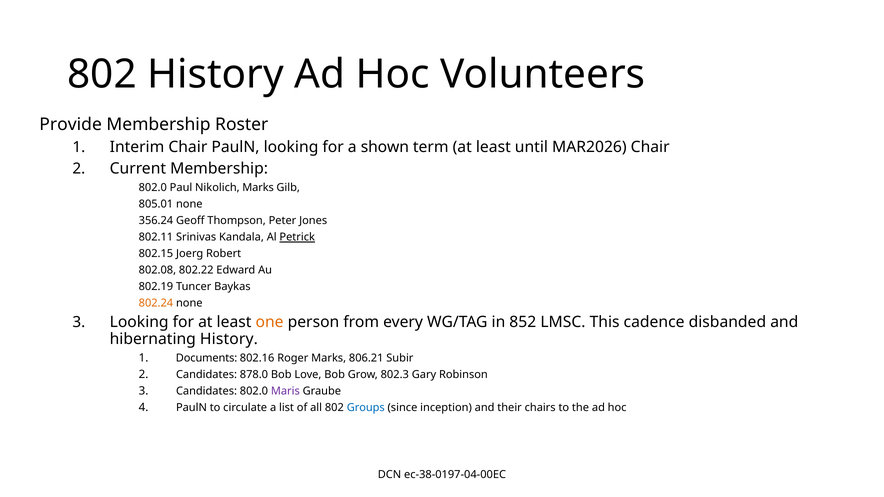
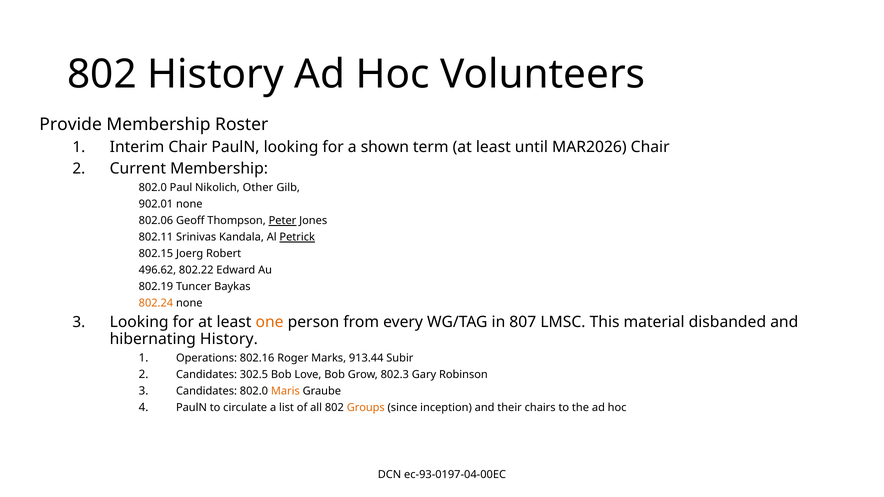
Nikolich Marks: Marks -> Other (258, 188)
805.01: 805.01 -> 902.01 (156, 204)
356.24: 356.24 -> 802.06 (156, 221)
Peter underline: none -> present (282, 221)
802.08: 802.08 -> 496.62 (157, 270)
852: 852 -> 807 (523, 322)
cadence: cadence -> material (654, 322)
Documents: Documents -> Operations (207, 358)
806.21: 806.21 -> 913.44 (366, 358)
878.0: 878.0 -> 302.5 (254, 375)
Maris colour: purple -> orange (285, 391)
Groups colour: blue -> orange (366, 408)
ec-38-0197-04-00EC: ec-38-0197-04-00EC -> ec-93-0197-04-00EC (455, 475)
